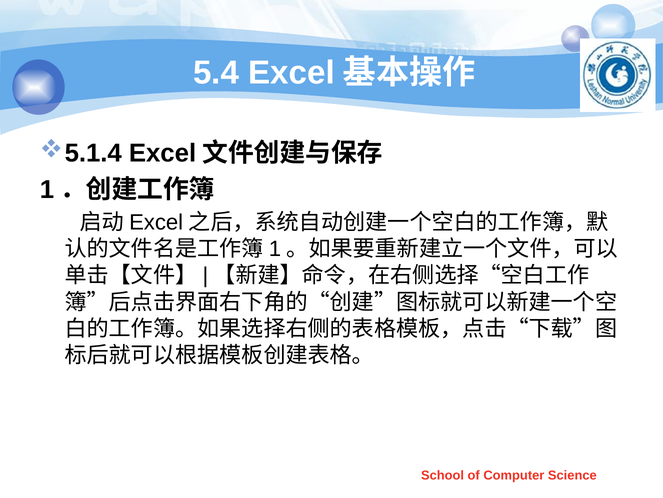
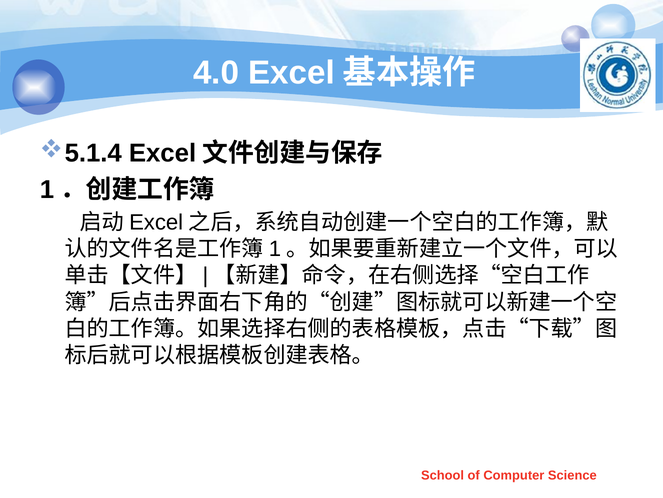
5.4: 5.4 -> 4.0 (216, 72)
